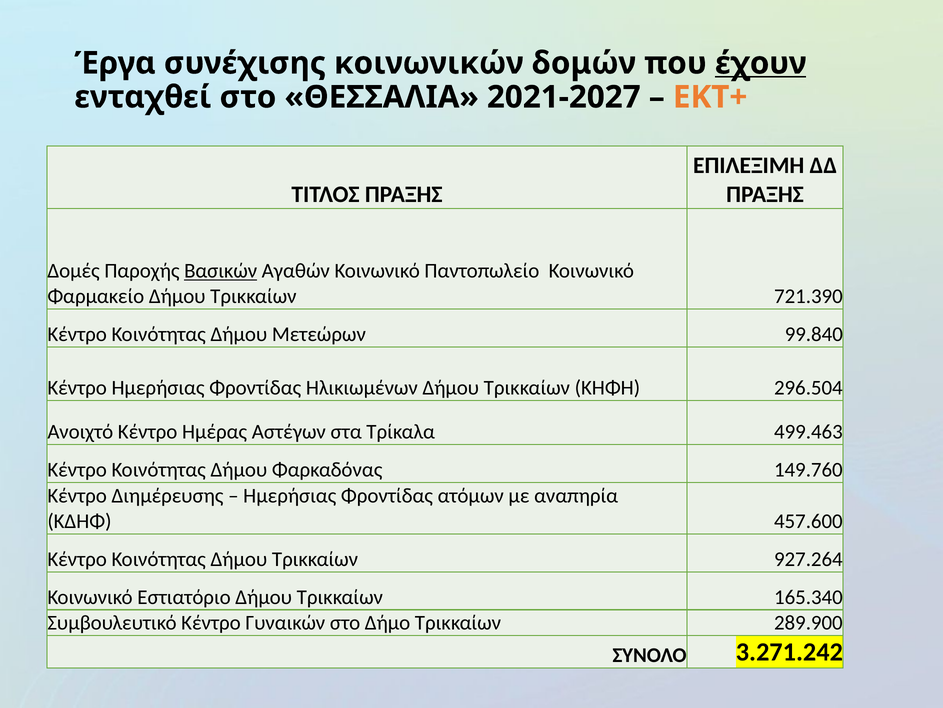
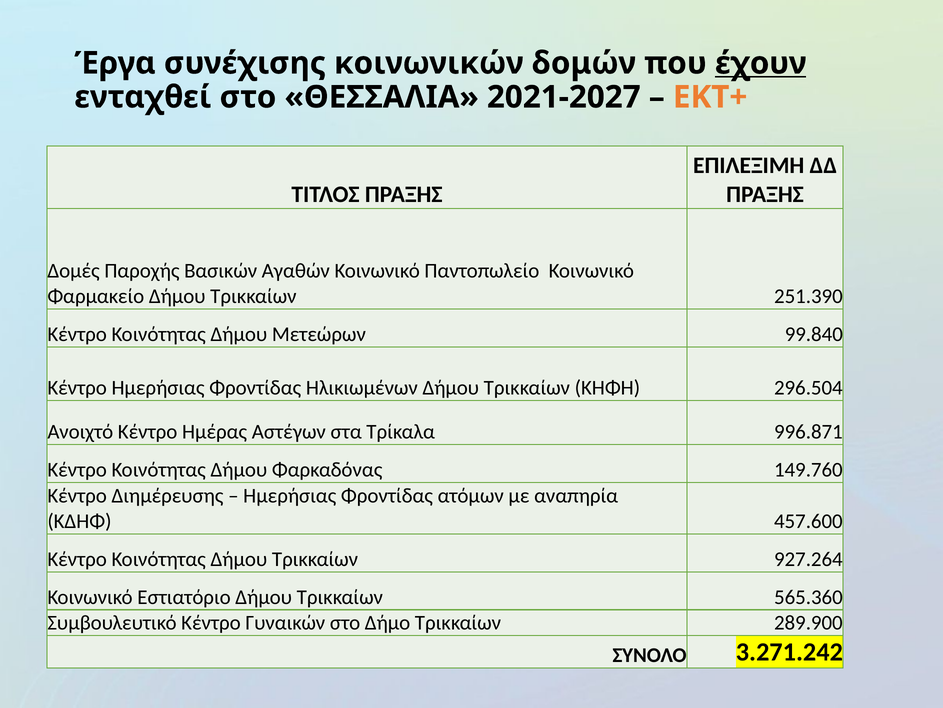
Βασικών underline: present -> none (221, 271)
721.390: 721.390 -> 251.390 (808, 296)
499.463: 499.463 -> 996.871 (808, 431)
165.340: 165.340 -> 565.360 (808, 596)
